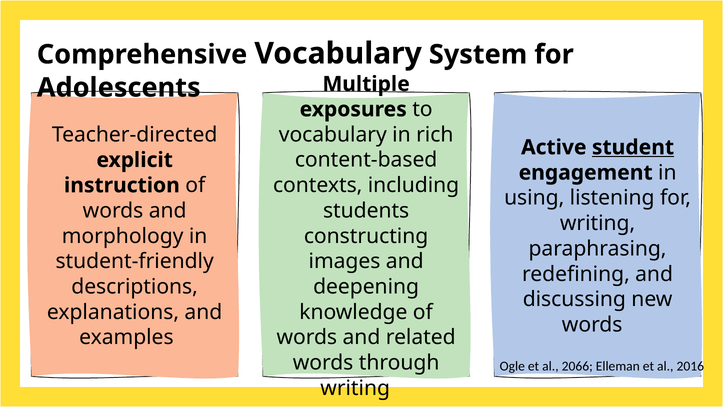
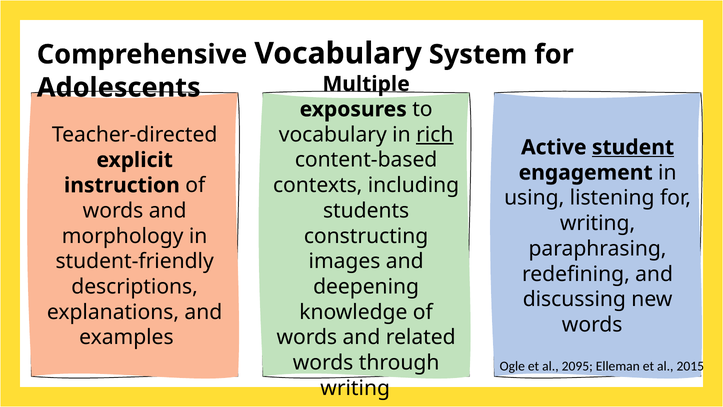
rich underline: none -> present (435, 135)
2066: 2066 -> 2095 (577, 366)
2016: 2016 -> 2015 (690, 366)
